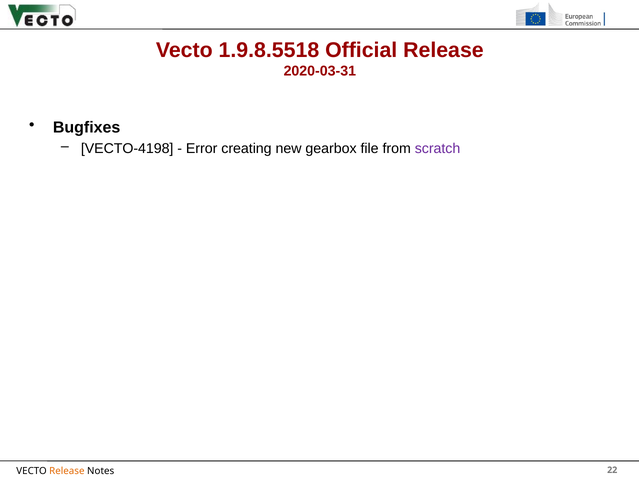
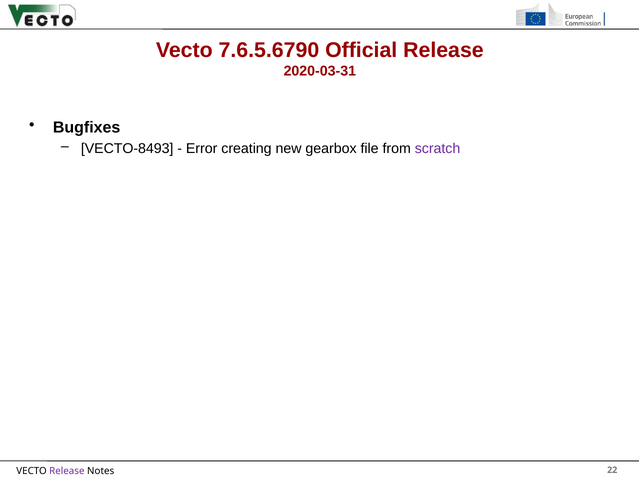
1.9.8.5518: 1.9.8.5518 -> 7.6.5.6790 (269, 50)
VECTO-4198: VECTO-4198 -> VECTO-8493 (127, 149)
Release colour: orange -> purple (67, 471)
